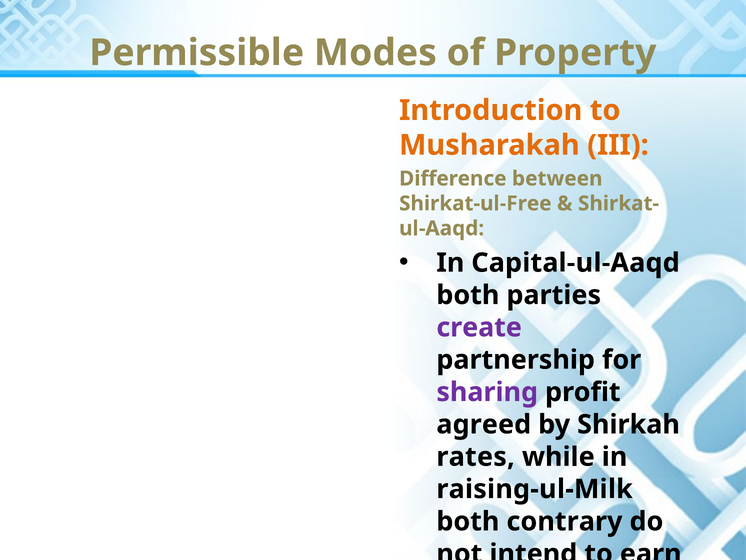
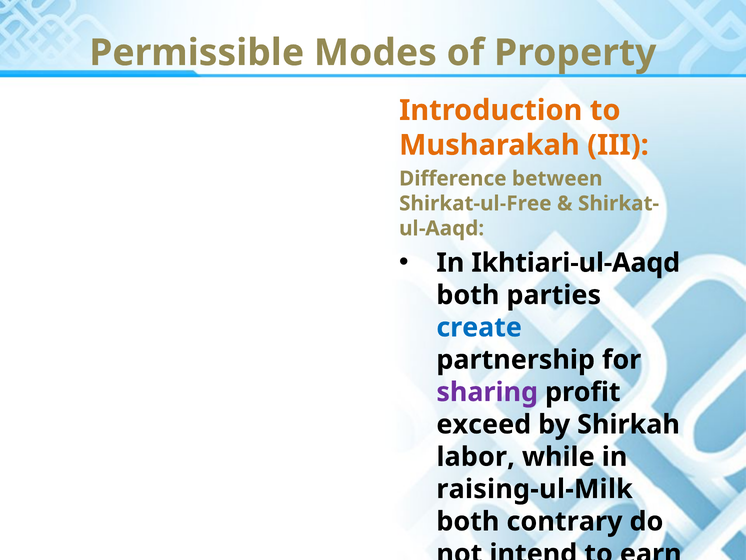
Capital-ul-Aaqd: Capital-ul-Aaqd -> Ikhtiari-ul-Aaqd (576, 263)
create colour: purple -> blue (479, 327)
agreed: agreed -> exceed (484, 424)
rates: rates -> labor (476, 456)
